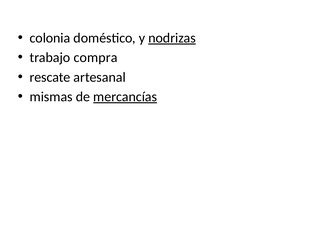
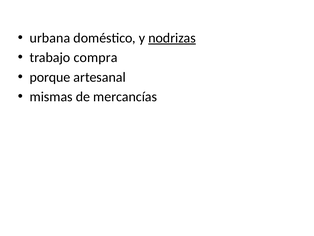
colonia: colonia -> urbana (50, 38)
rescate: rescate -> porque (50, 77)
mercancías underline: present -> none (125, 97)
